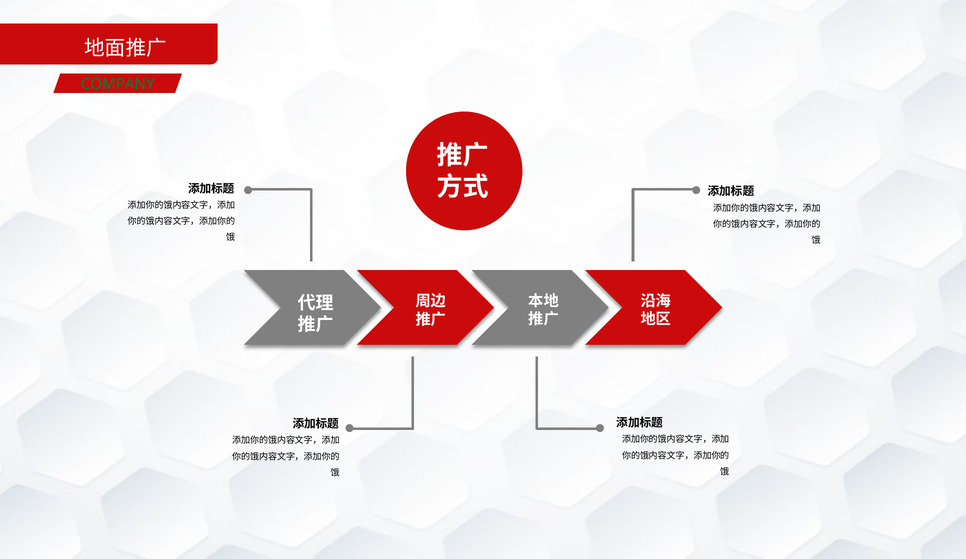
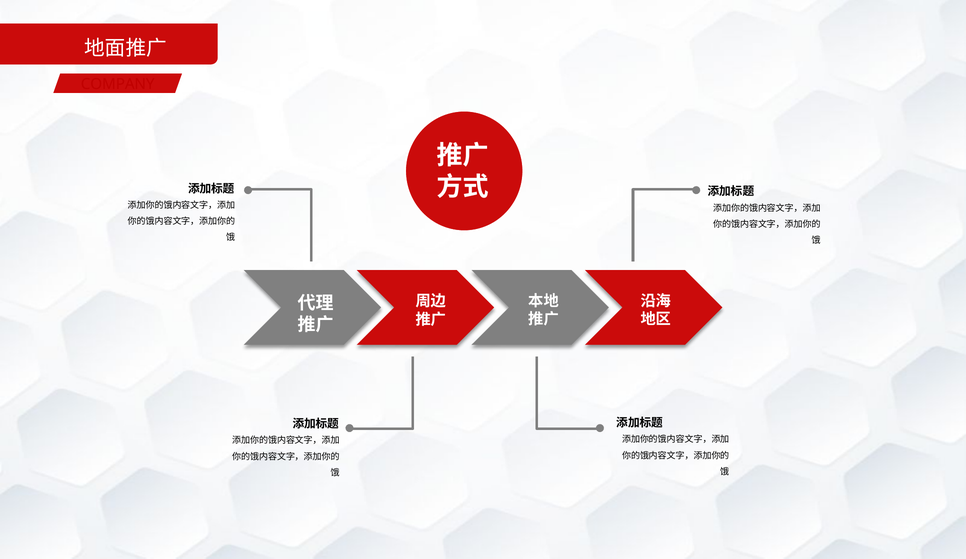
COMPANY colour: green -> red (118, 84)
